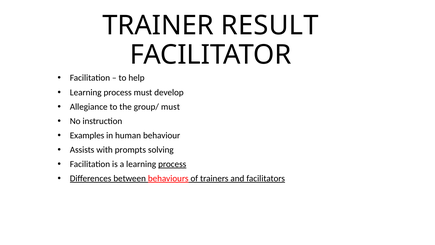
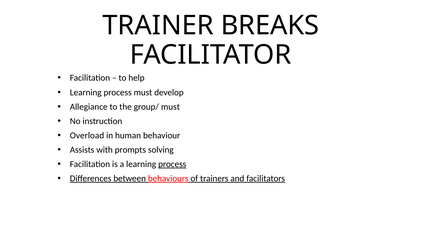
RESULT: RESULT -> BREAKS (270, 26)
Examples: Examples -> Overload (87, 135)
